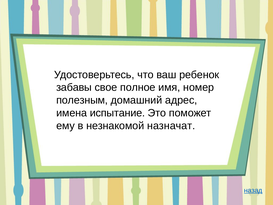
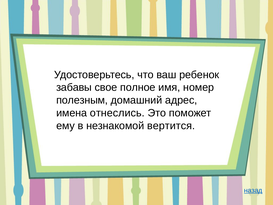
испытание: испытание -> отнеслись (117, 113)
назначат: назначат -> вертится (171, 126)
